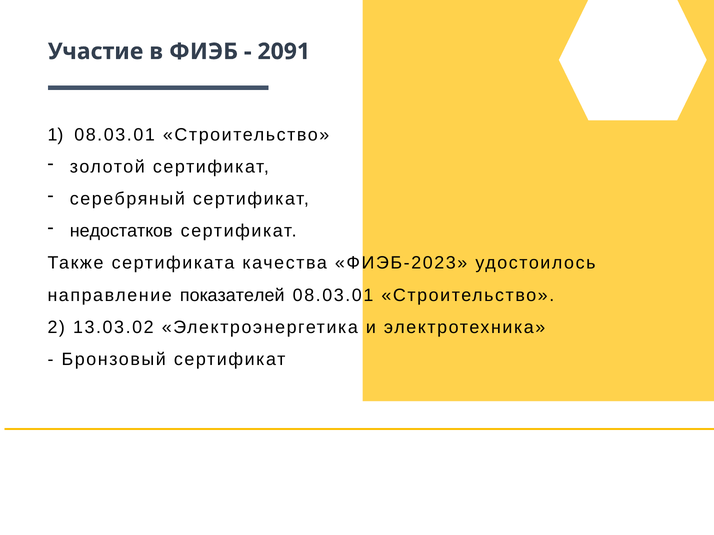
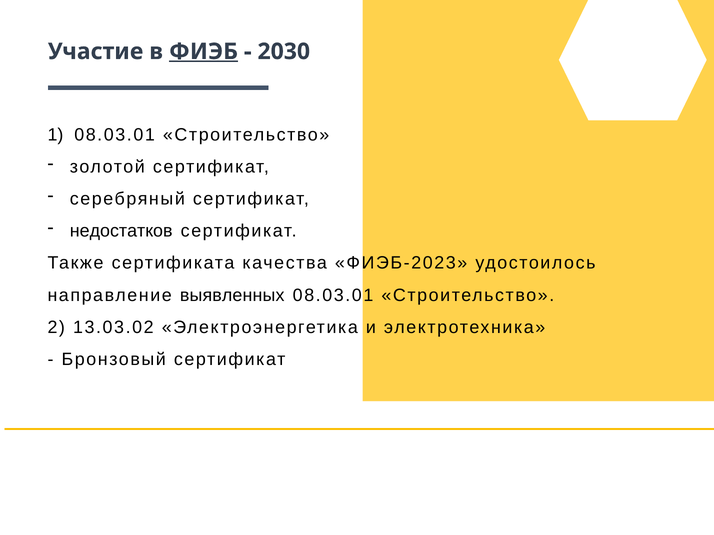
ФИЭБ underline: none -> present (204, 52)
2091: 2091 -> 2030 (284, 52)
показателей: показателей -> выявленных (232, 295)
